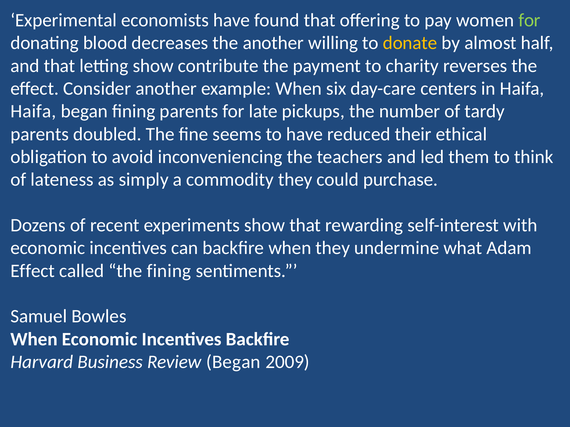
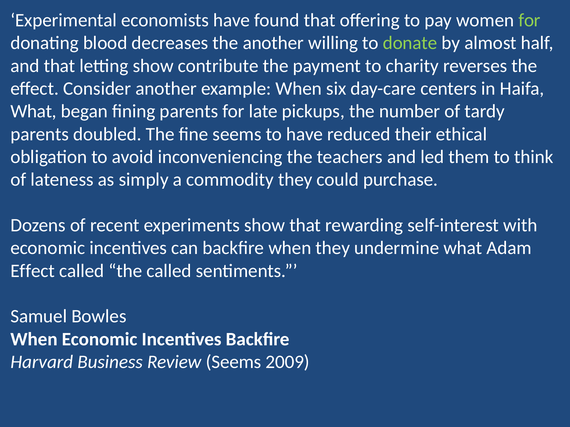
donate colour: yellow -> light green (410, 43)
Haifa: Haifa -> What (33, 111)
the fining: fining -> called (169, 271)
Review Began: Began -> Seems (234, 362)
